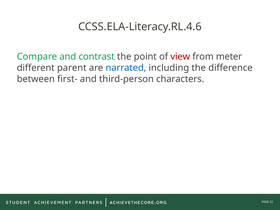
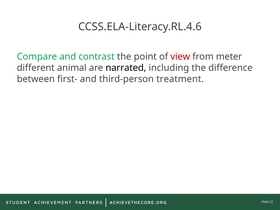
parent: parent -> animal (72, 68)
narrated colour: blue -> black (126, 68)
characters: characters -> treatment (180, 79)
